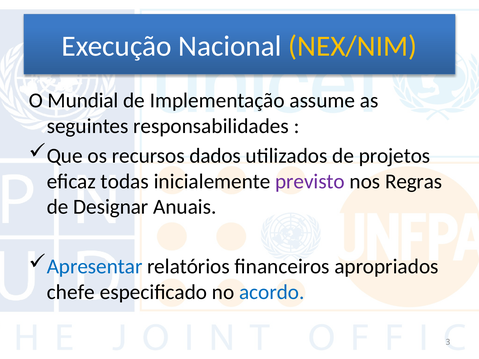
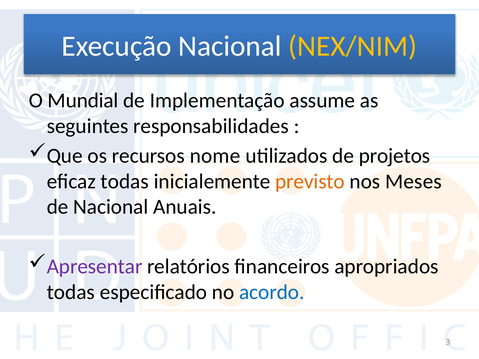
dados: dados -> nome (215, 156)
previsto colour: purple -> orange (310, 181)
Regras: Regras -> Meses (413, 181)
de Designar: Designar -> Nacional (111, 207)
Apresentar colour: blue -> purple (95, 267)
chefe: chefe -> todas (71, 292)
